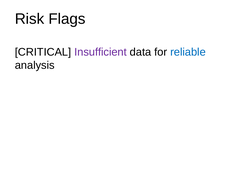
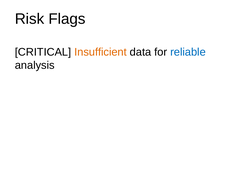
Insufficient colour: purple -> orange (101, 52)
